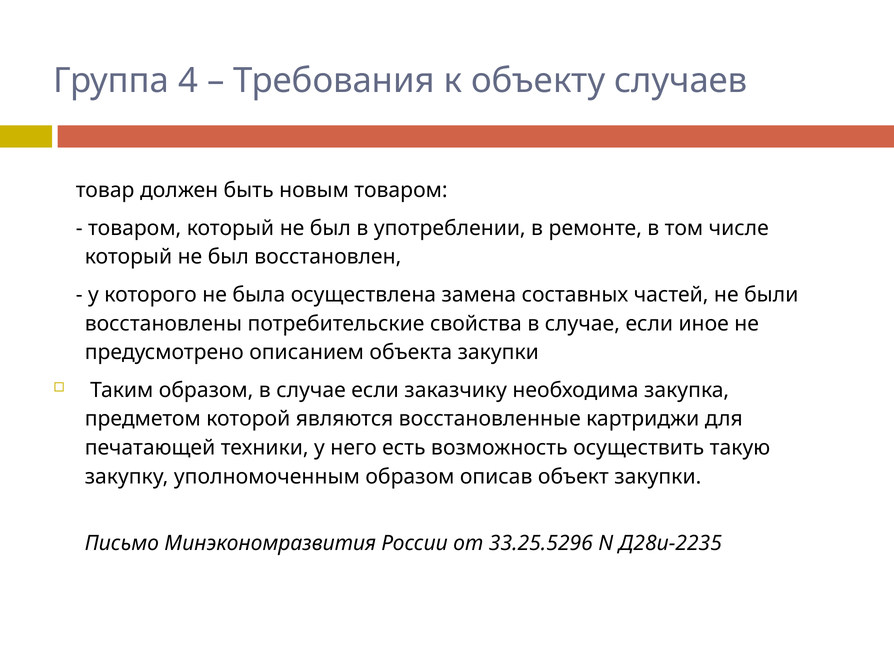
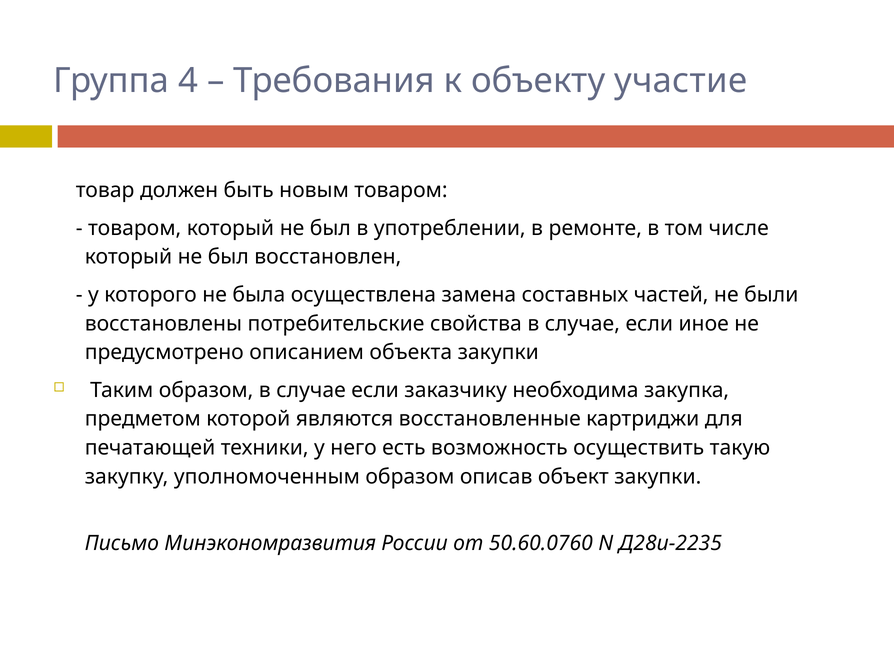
случаев: случаев -> участие (681, 81)
33.25.5296: 33.25.5296 -> 50.60.0760 (541, 543)
